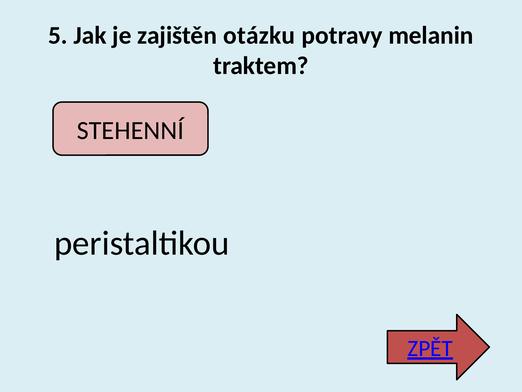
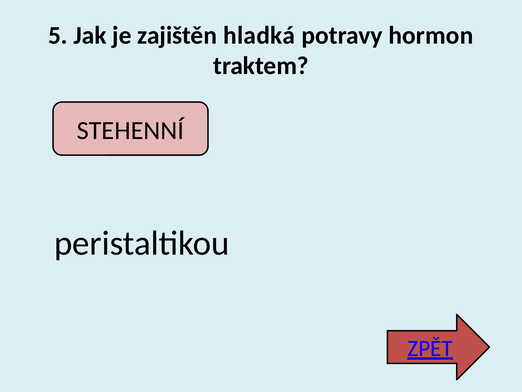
otázku: otázku -> hladká (259, 35)
melanin: melanin -> hormon (431, 35)
